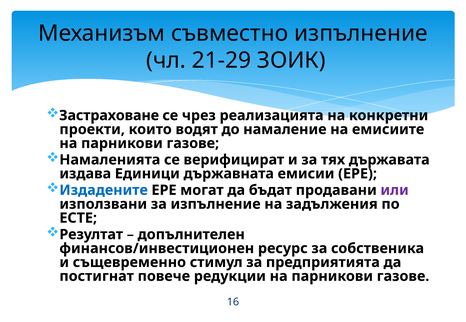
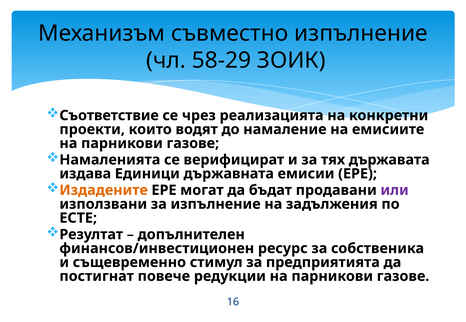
21-29: 21-29 -> 58-29 (221, 61)
Застраховане: Застраховане -> Съответствие (109, 116)
Издадените colour: blue -> orange (104, 191)
